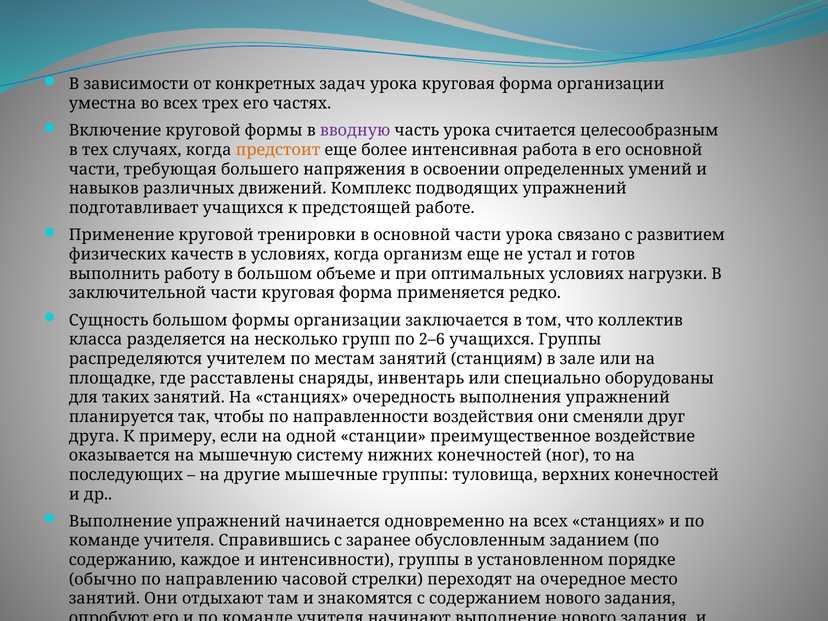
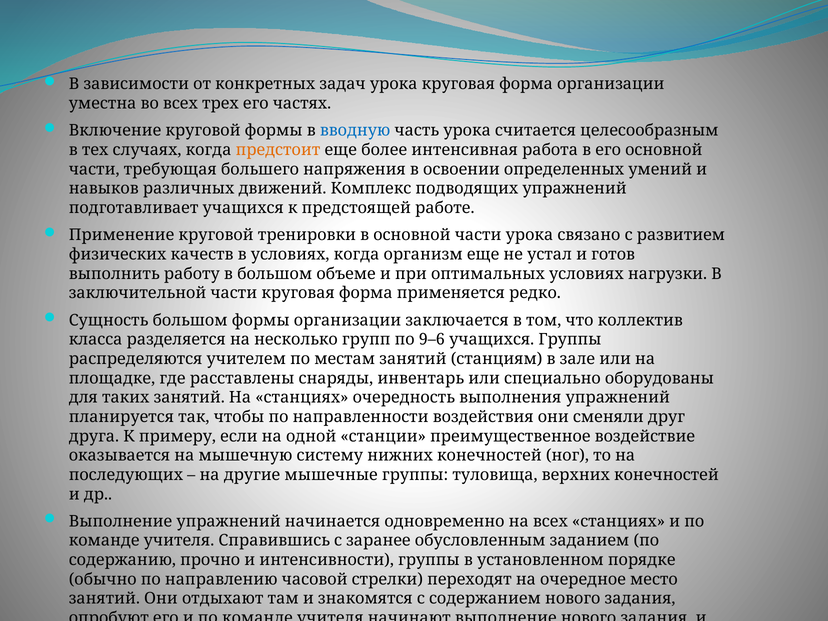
вводную colour: purple -> blue (355, 131)
2–6: 2–6 -> 9–6 (432, 340)
каждое: каждое -> прочно (210, 560)
